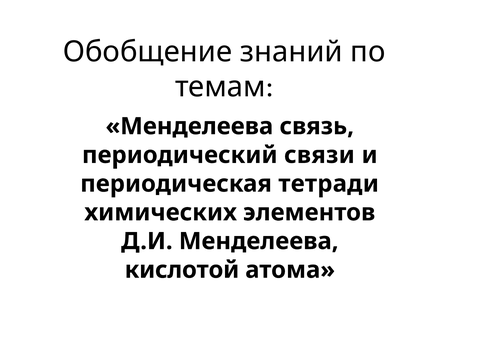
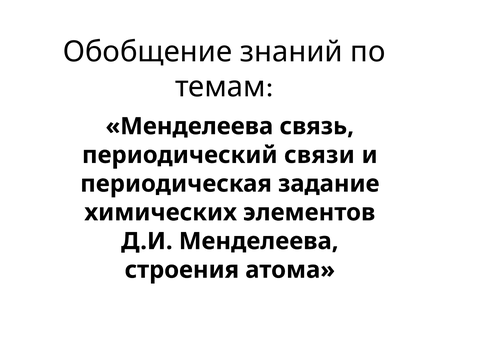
тетради: тетради -> задание (329, 184)
кислотой: кислотой -> строения (182, 270)
